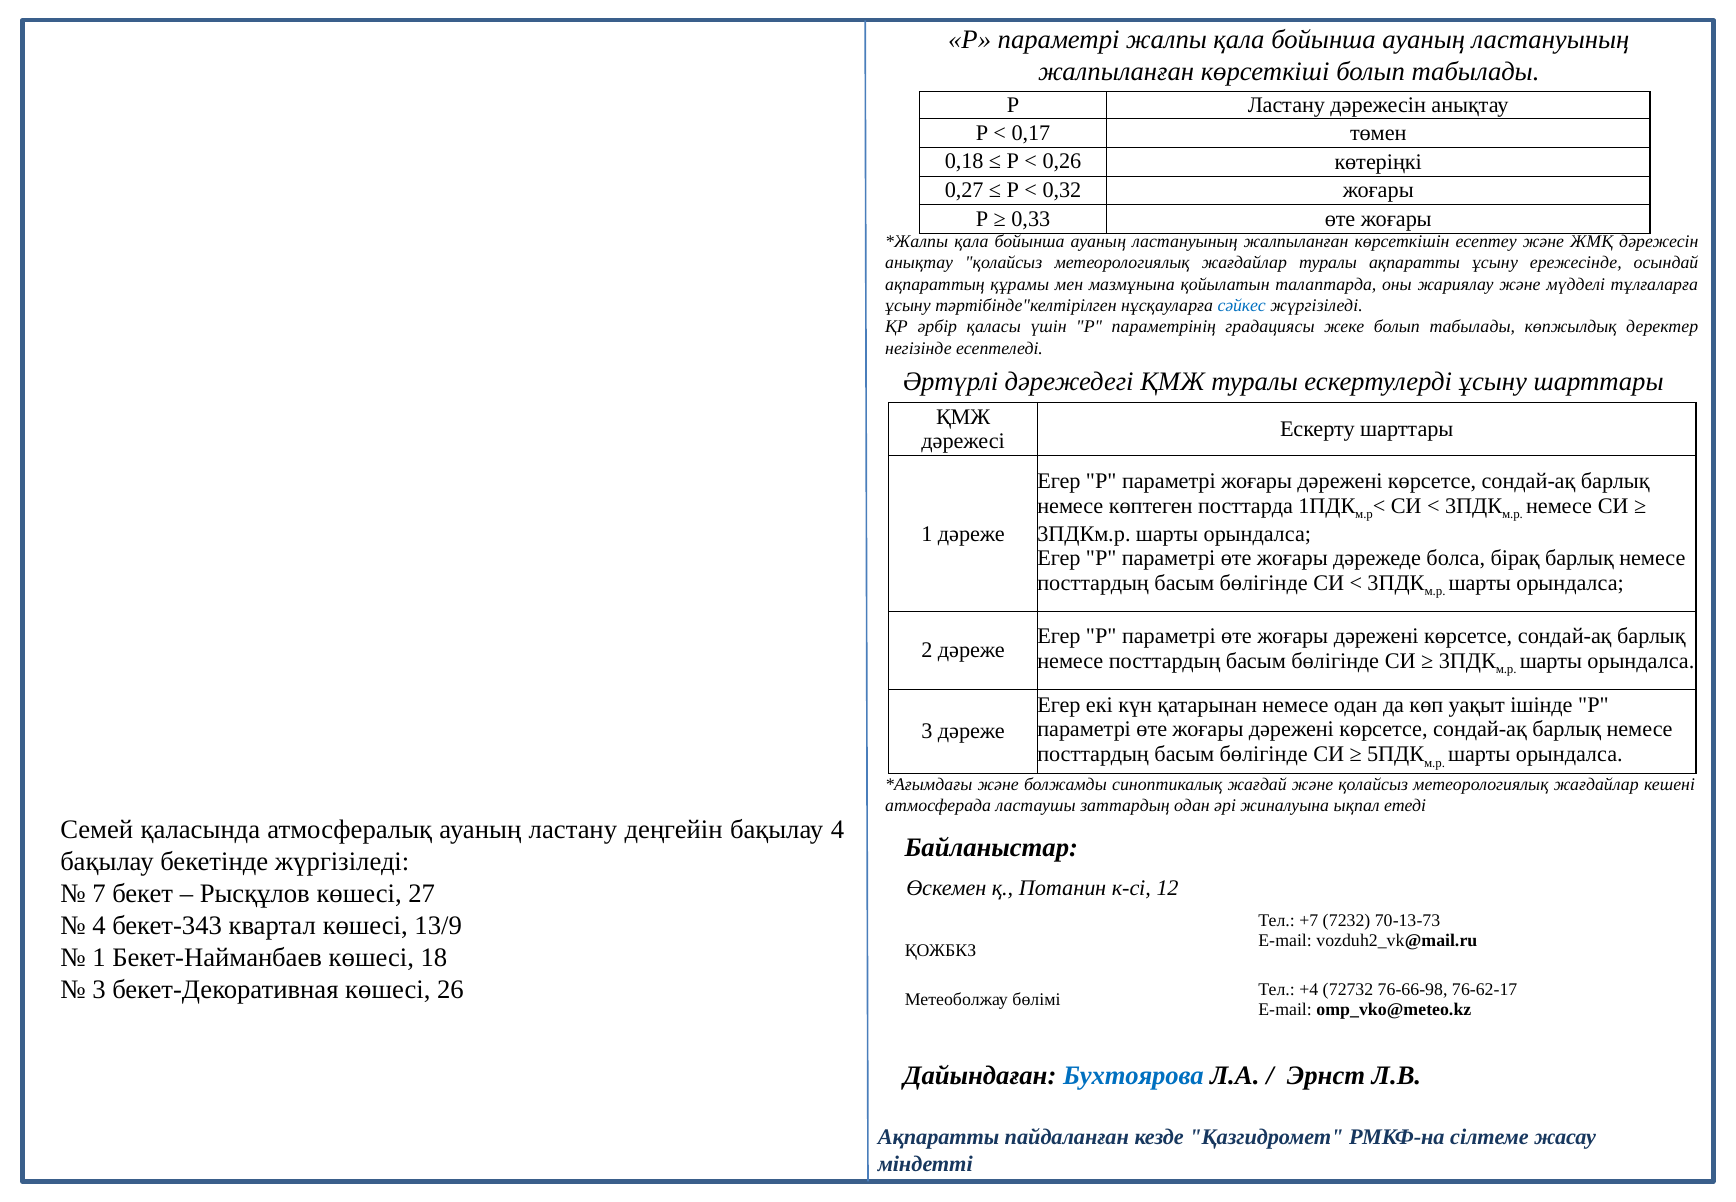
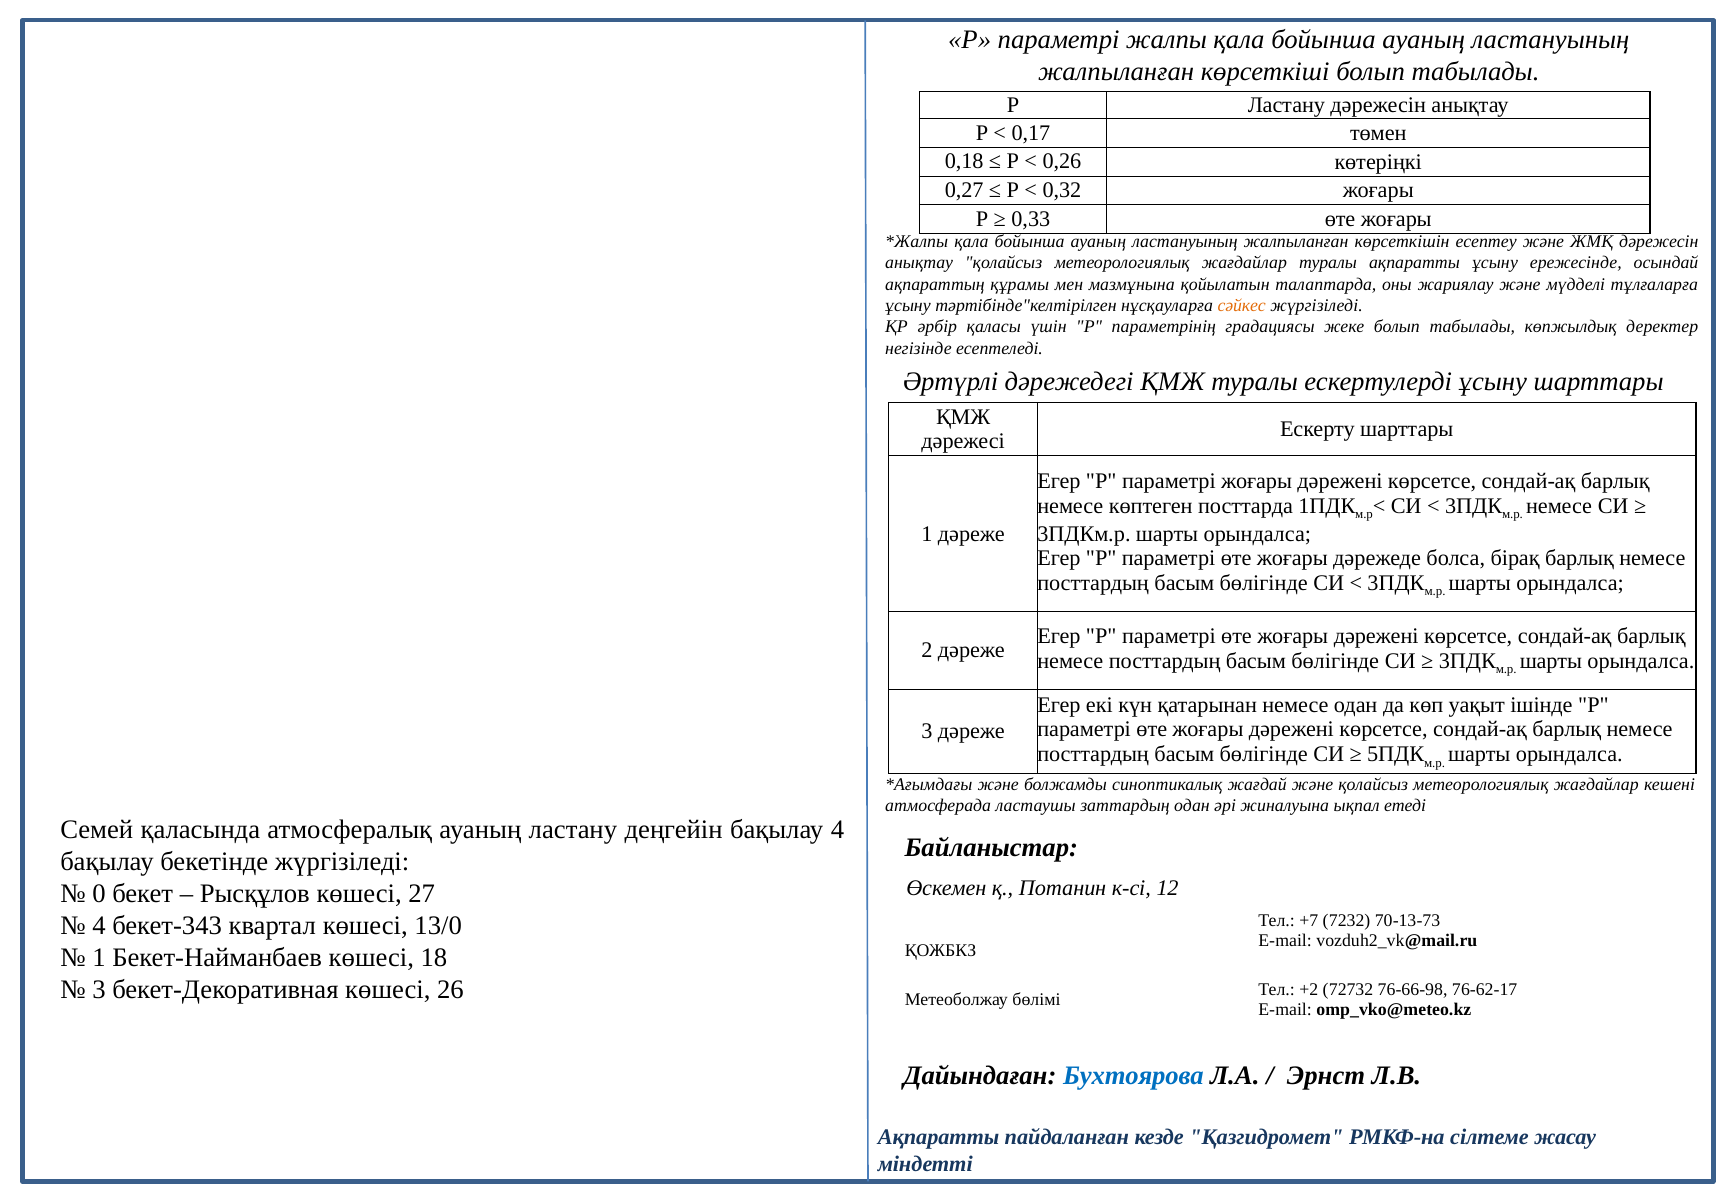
сәйкес colour: blue -> orange (1242, 306)
7: 7 -> 0 (99, 894)
13/9: 13/9 -> 13/0 (438, 926)
+4: +4 -> +2 (1309, 990)
